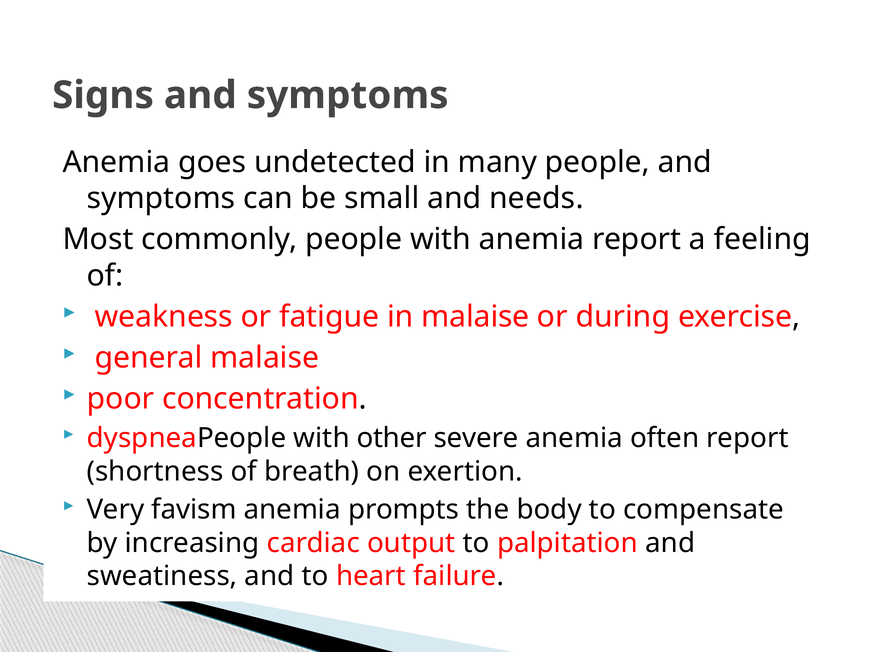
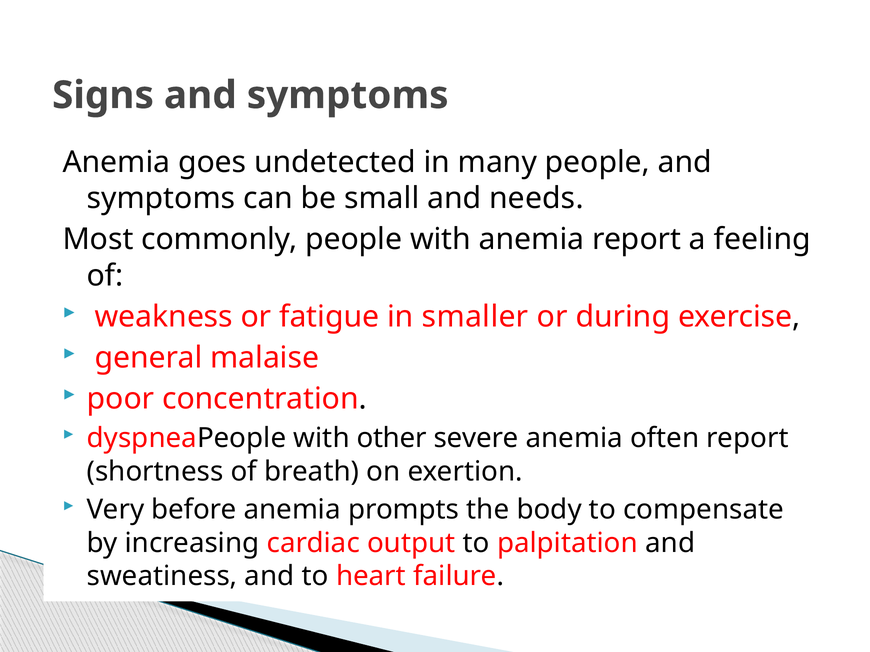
in malaise: malaise -> smaller (475, 317)
favism: favism -> before (194, 510)
